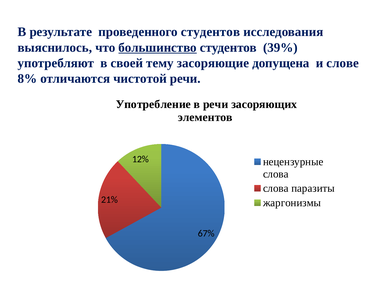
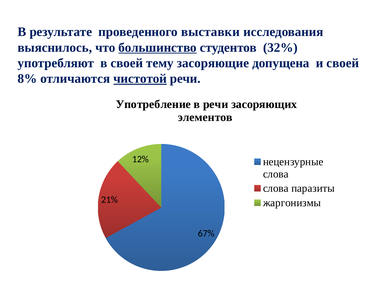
проведенного студентов: студентов -> выставки (210, 32)
39%: 39% -> 32% (280, 47)
и слове: слове -> своей (343, 63)
чистотой underline: none -> present (140, 79)
